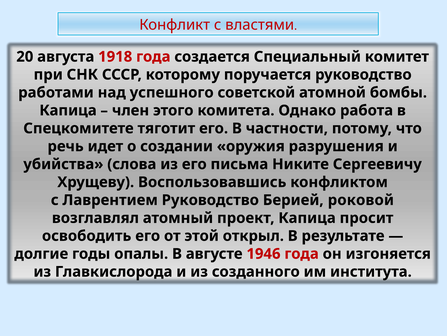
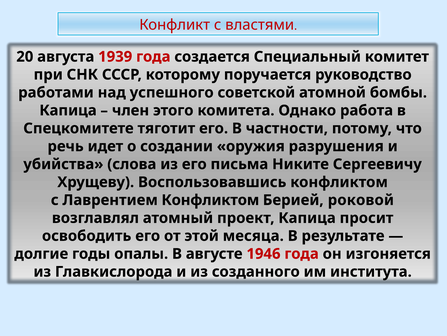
1918: 1918 -> 1939 (115, 57)
Лаврентием Руководство: Руководство -> Конфликтом (210, 200)
открыл: открыл -> месяца (253, 235)
